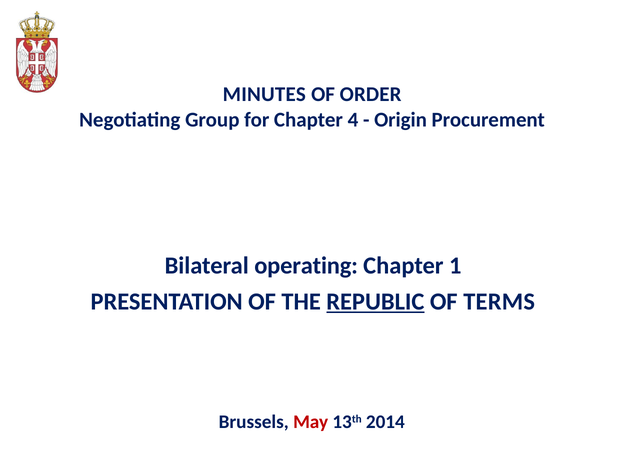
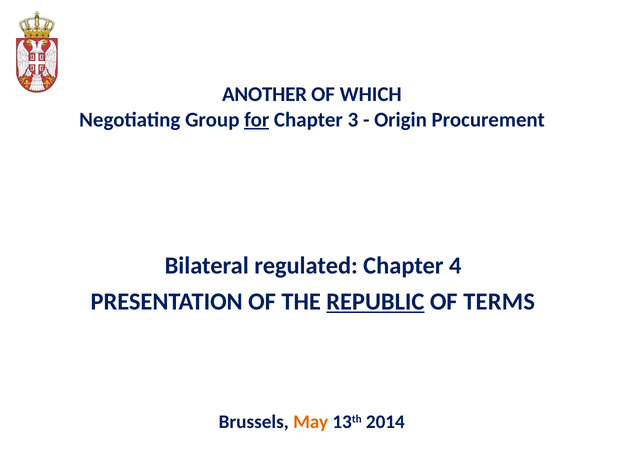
MINUTES: MINUTES -> ANOTHER (265, 94)
ORDER: ORDER -> WHICH (371, 94)
for underline: none -> present (257, 120)
4: 4 -> 3 (353, 120)
operating: operating -> regulated (306, 265)
1: 1 -> 4 (455, 265)
May colour: red -> orange (311, 422)
